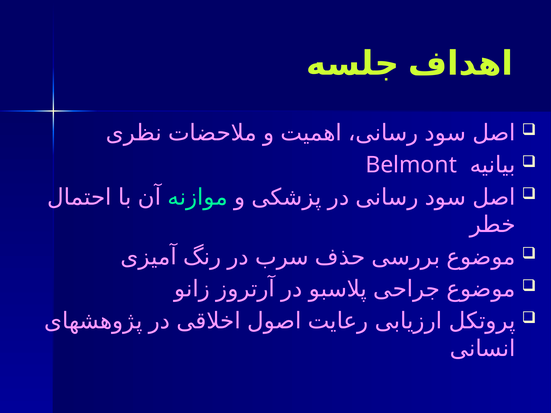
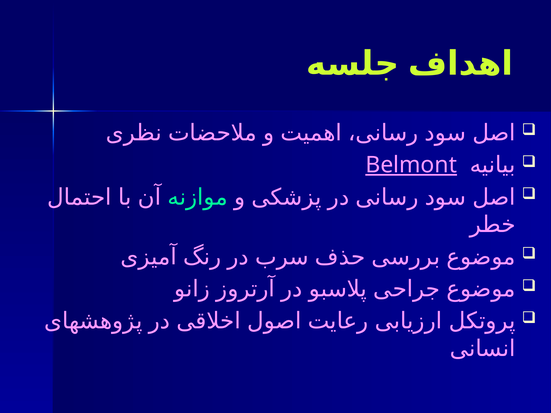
Belmont underline: none -> present (411, 165)
